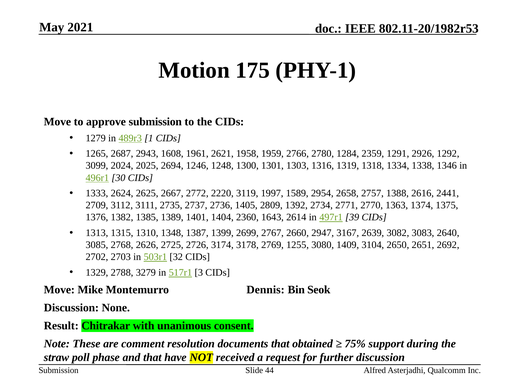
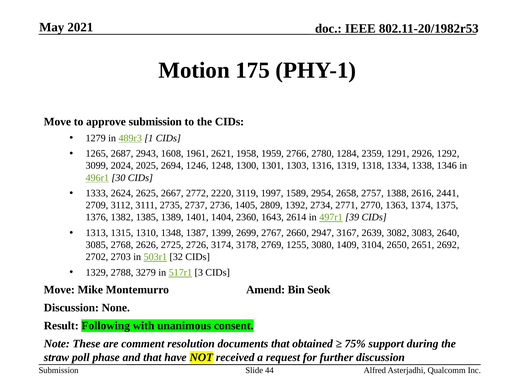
Dennis: Dennis -> Amend (266, 290)
Chitrakar: Chitrakar -> Following (106, 326)
